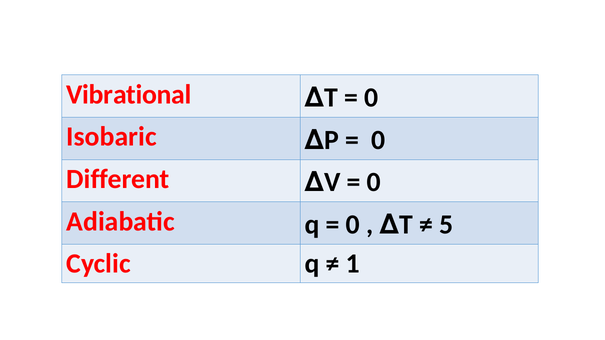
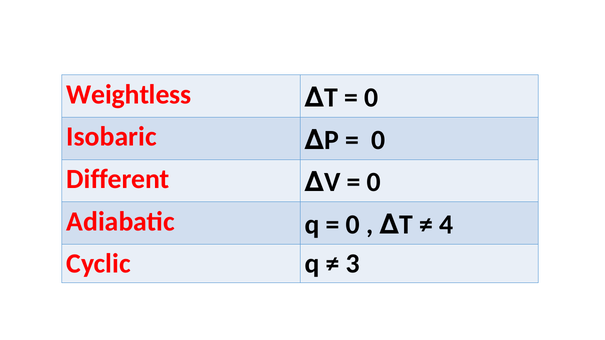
Vibrational: Vibrational -> Weightless (129, 94)
5: 5 -> 4 (446, 225)
1: 1 -> 3 (353, 264)
